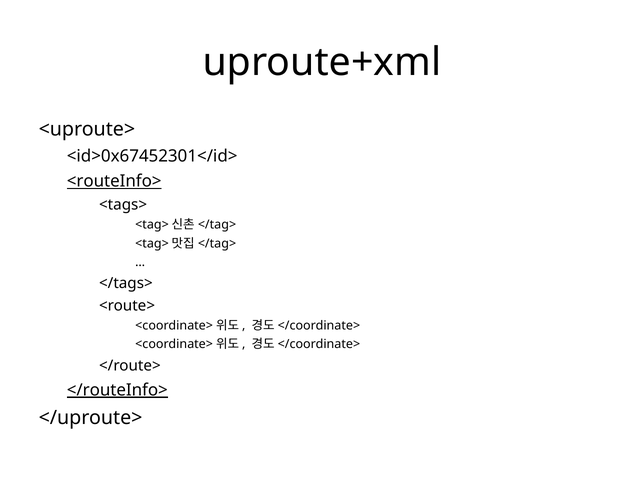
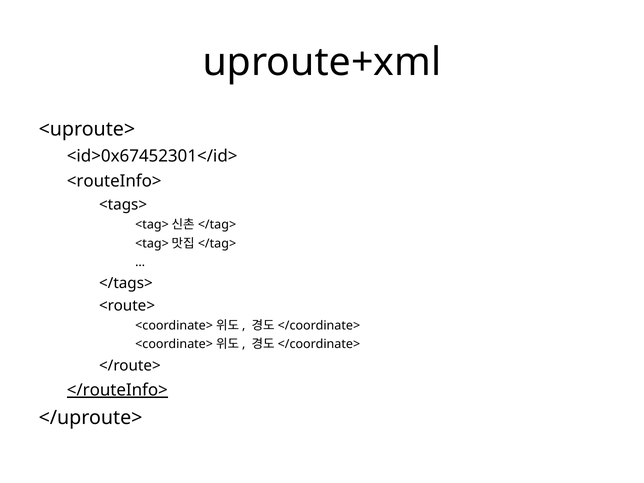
<routeInfo> underline: present -> none (114, 181)
